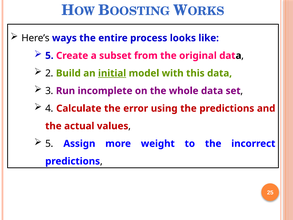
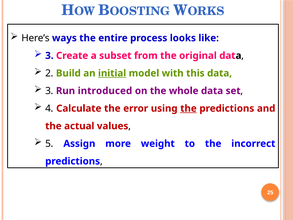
5: 5 -> 3 (49, 56)
incomplete: incomplete -> introduced (105, 91)
the underline: none -> present (188, 108)
